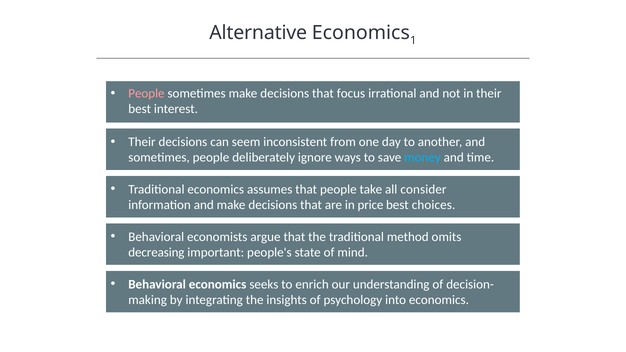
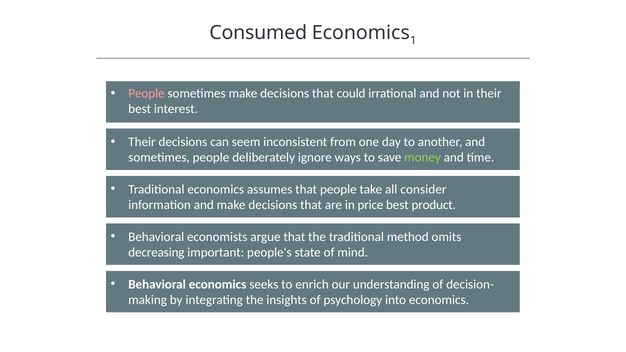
Alternative: Alternative -> Consumed (258, 33)
focus: focus -> could (351, 94)
money colour: light blue -> light green (423, 158)
choices: choices -> product (434, 205)
